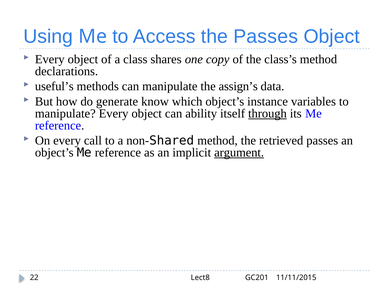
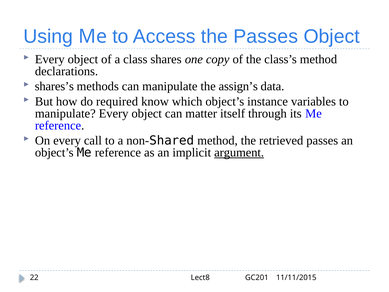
useful’s: useful’s -> shares’s (54, 86)
generate: generate -> required (117, 101)
ability: ability -> matter (201, 113)
through underline: present -> none (267, 113)
